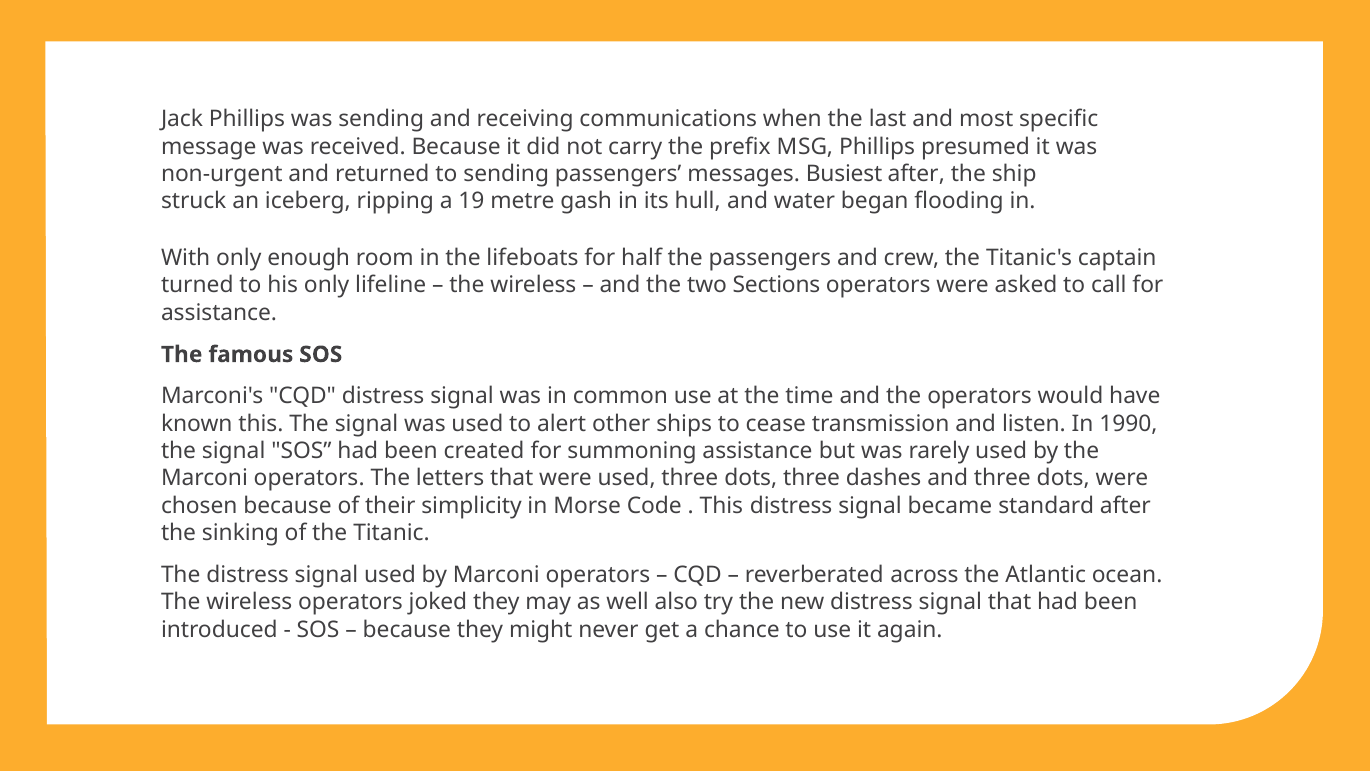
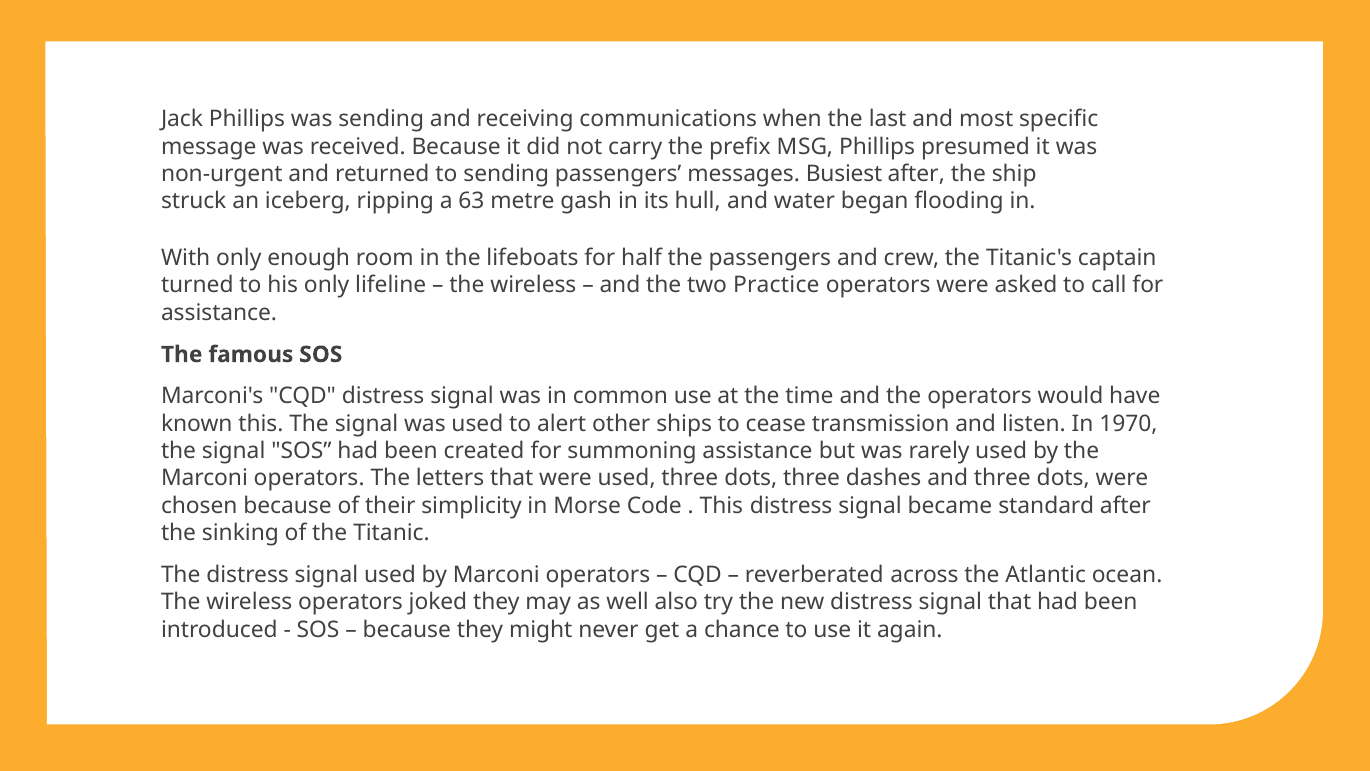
19: 19 -> 63 (472, 201)
Sections: Sections -> Practice (776, 285)
1990: 1990 -> 1970 (1128, 423)
